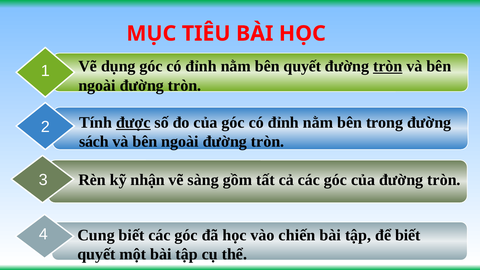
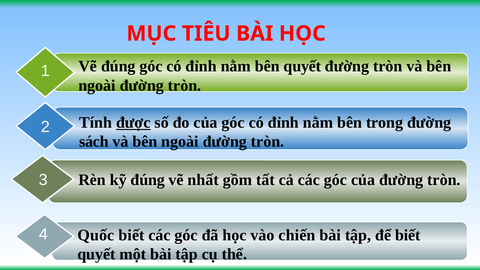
Vẽ dụng: dụng -> đúng (118, 66)
tròn underline: present -> none (388, 66)
kỹ nhận: nhận -> đúng (148, 180)
sàng: sàng -> nhất (203, 180)
Cung: Cung -> Quốc (96, 235)
